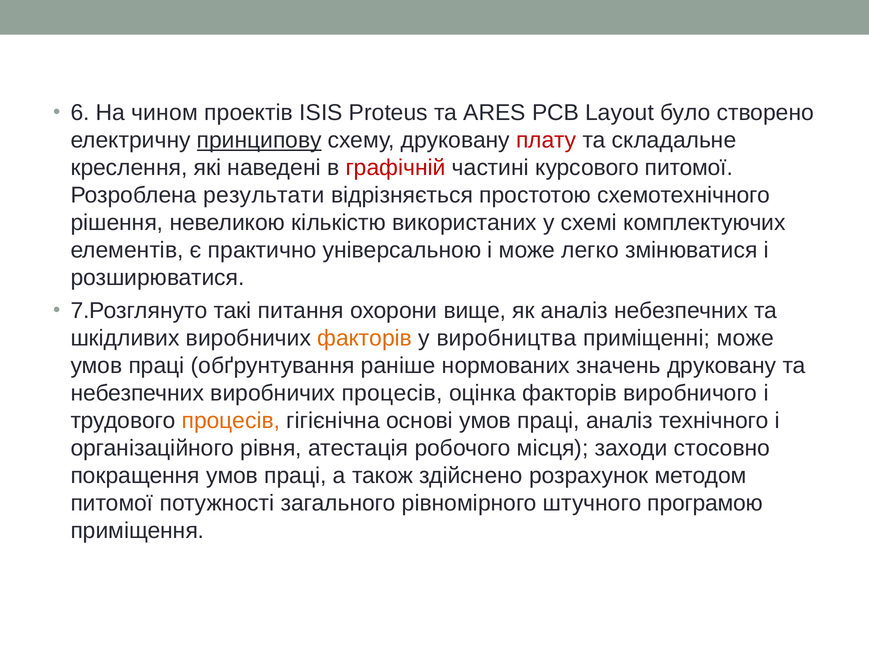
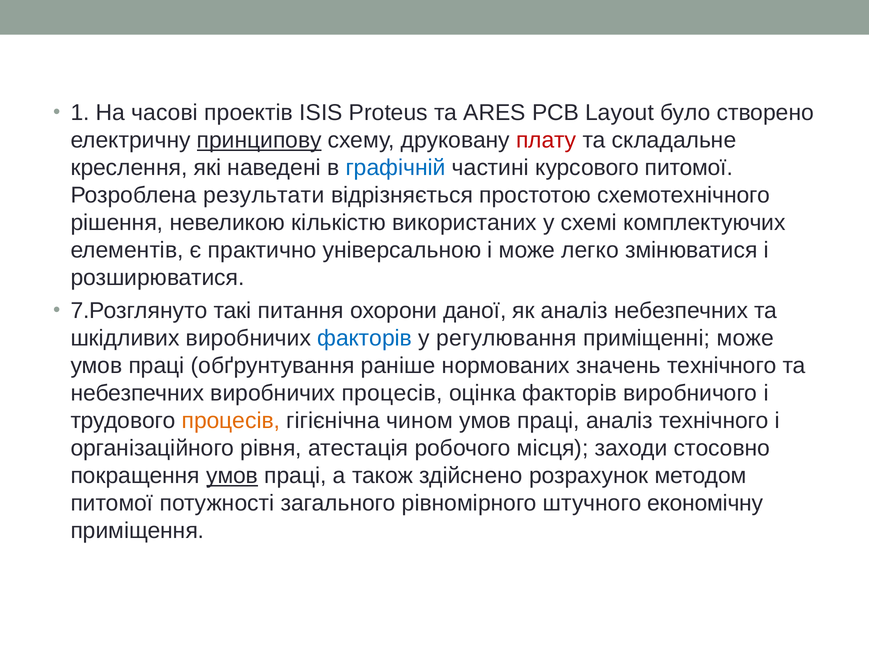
6: 6 -> 1 (80, 113)
чином: чином -> часові (165, 113)
графічній colour: red -> blue (396, 168)
вище: вище -> даної (475, 311)
факторів colour: orange -> blue (365, 339)
виробництва: виробництва -> регулювання (506, 339)
значень друковану: друковану -> технічного (722, 366)
основі: основі -> чином (419, 421)
умов underline: none -> present (232, 476)
програмою: програмою -> економічну (705, 504)
